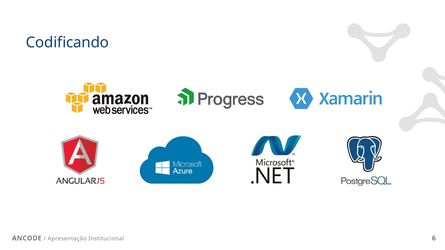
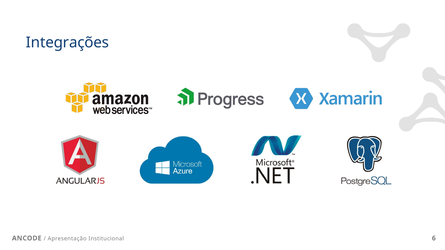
Codificando: Codificando -> Integrações (67, 42)
